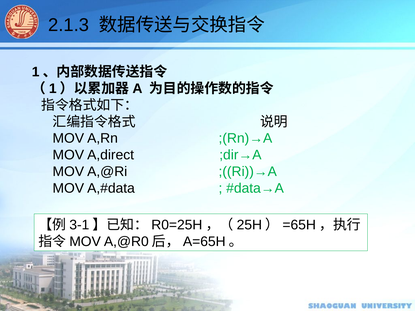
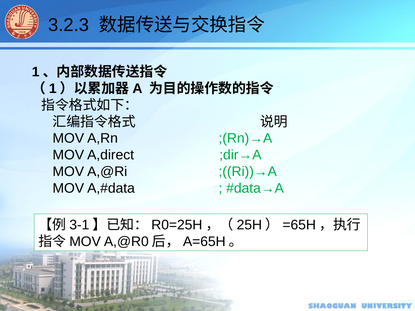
2.1.3: 2.1.3 -> 3.2.3 (69, 25)
